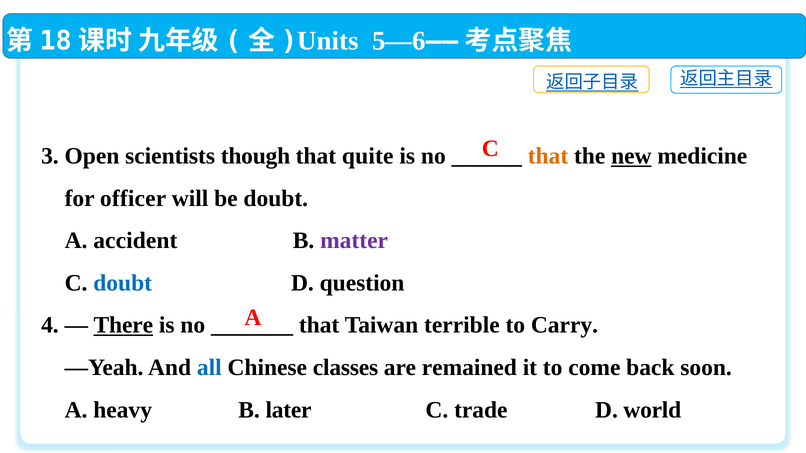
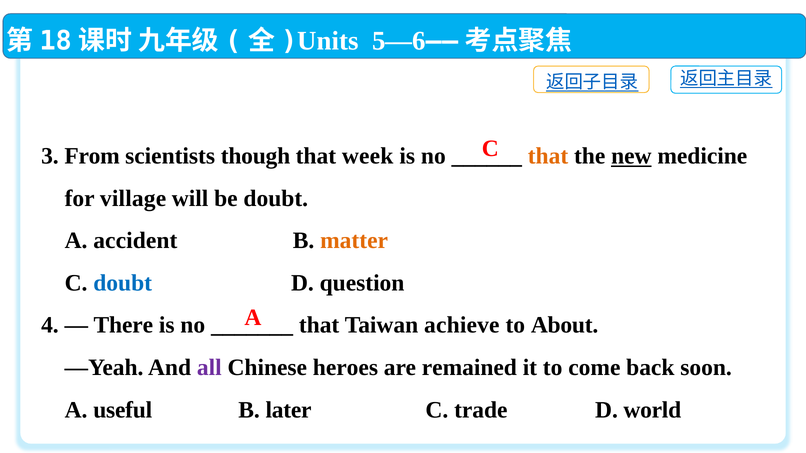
Open: Open -> From (92, 156)
quite: quite -> week (368, 156)
officer: officer -> village (133, 198)
matter colour: purple -> orange (354, 241)
There underline: present -> none (123, 325)
terrible: terrible -> achieve (462, 325)
Carry: Carry -> About (565, 325)
all colour: blue -> purple (209, 368)
classes: classes -> heroes (345, 368)
heavy: heavy -> useful (123, 410)
